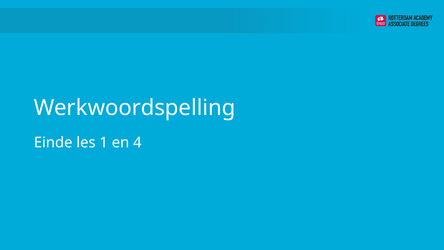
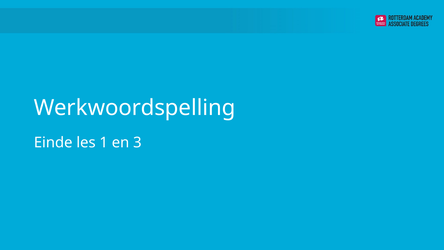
4: 4 -> 3 (137, 143)
